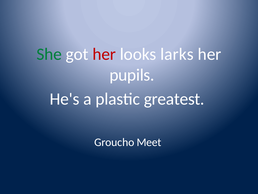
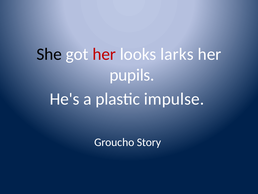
She colour: green -> black (49, 54)
greatest: greatest -> impulse (174, 99)
Meet: Meet -> Story (149, 142)
